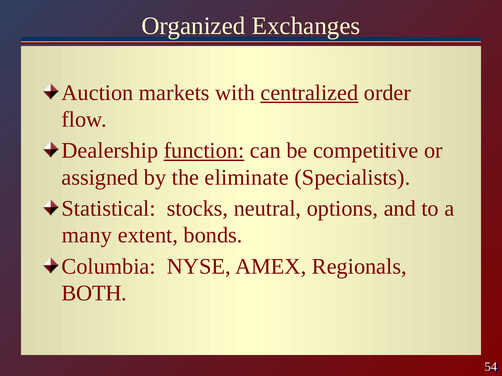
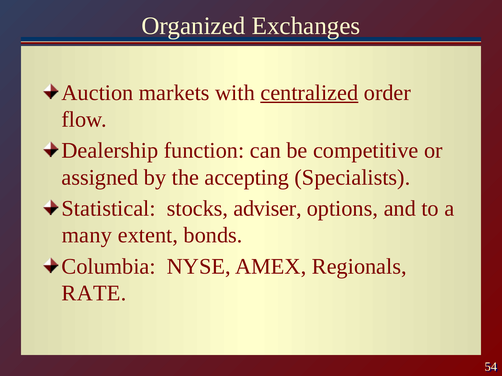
function underline: present -> none (204, 151)
eliminate: eliminate -> accepting (247, 178)
neutral: neutral -> adviser (268, 209)
BOTH: BOTH -> RATE (94, 294)
